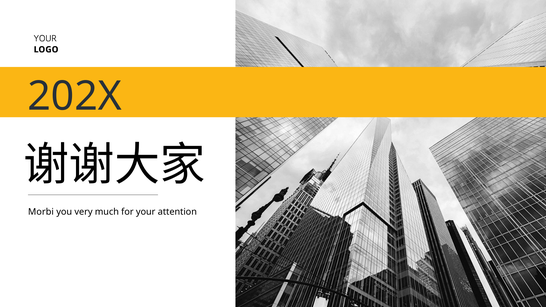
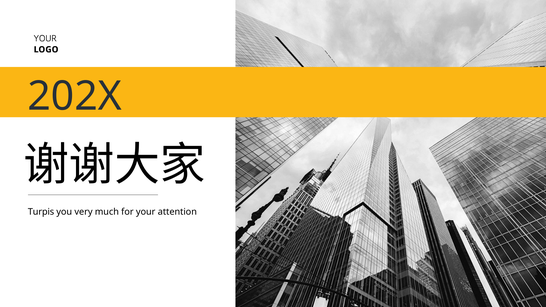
Morbi: Morbi -> Turpis (41, 212)
